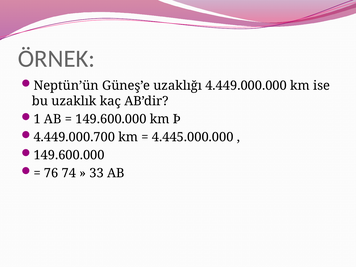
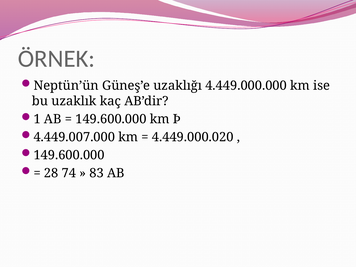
4.449.000.700: 4.449.000.700 -> 4.449.007.000 (74, 137)
4.445.000.000: 4.445.000.000 -> 4.449.000.020 (193, 137)
76: 76 -> 28 (51, 173)
33: 33 -> 83 (97, 173)
